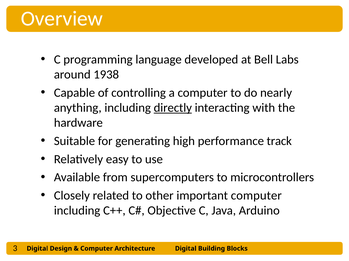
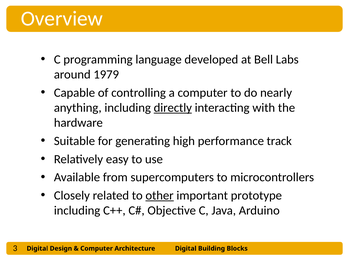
1938: 1938 -> 1979 (106, 75)
other underline: none -> present (160, 196)
important computer: computer -> prototype (256, 196)
